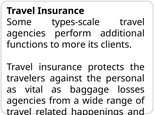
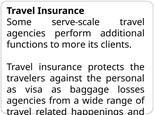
types-scale: types-scale -> serve-scale (76, 22)
vital: vital -> visa (34, 90)
